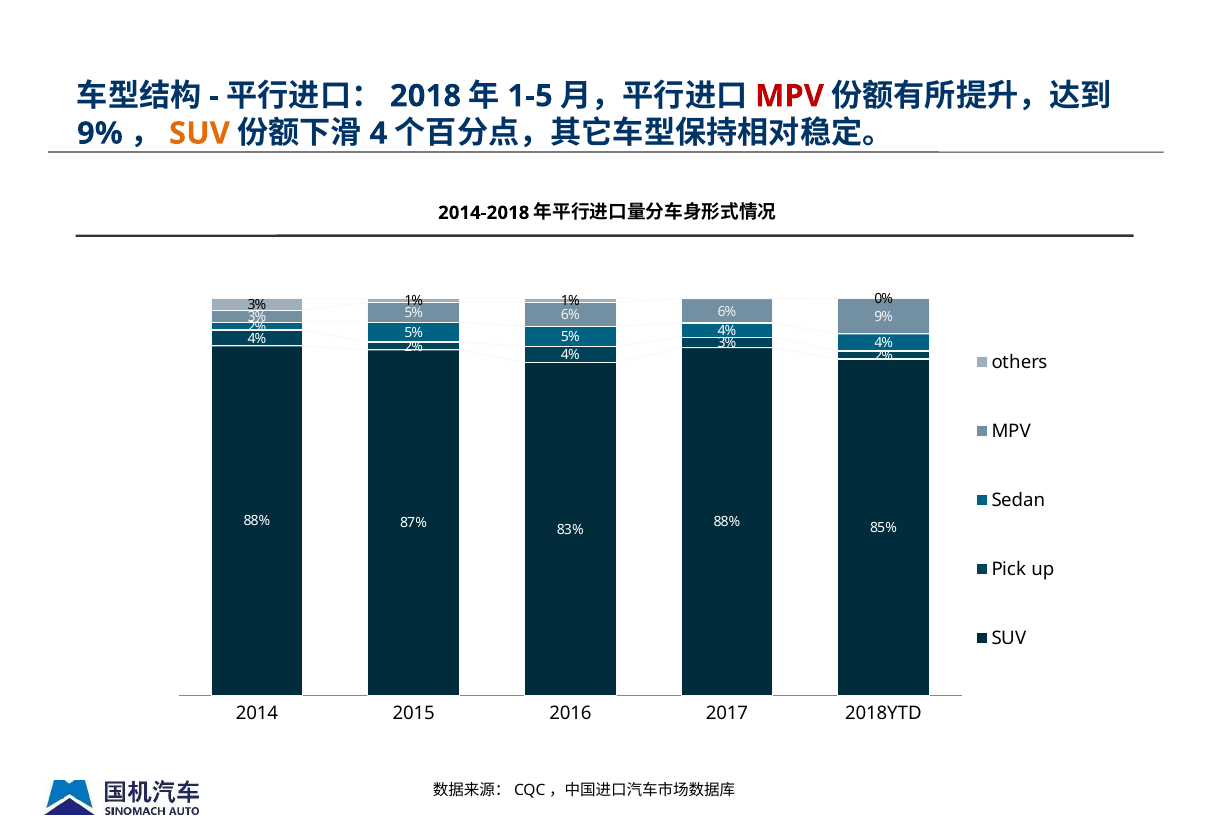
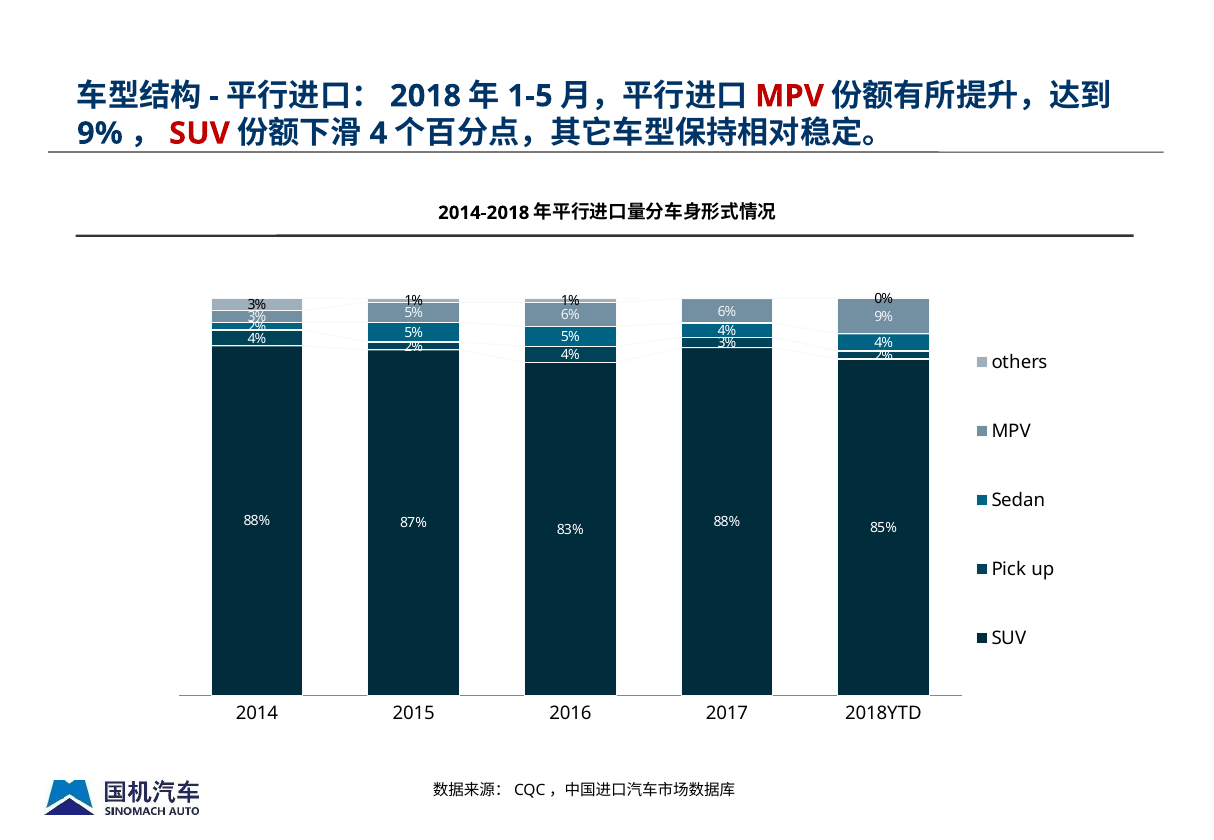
SUV colour: orange -> red (199, 133)
